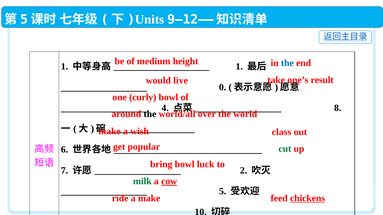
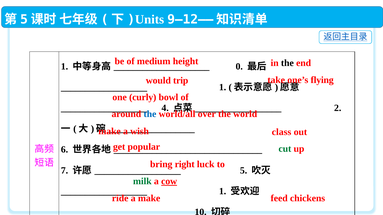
the colour: blue -> black (287, 63)
1: 1 -> 0 (239, 67)
live: live -> trip (181, 81)
result: result -> flying (322, 80)
0: 0 -> 1 (223, 87)
8: 8 -> 2 (338, 108)
the colour: black -> blue (150, 114)
bowl: bowl -> right (185, 165)
2: 2 -> 5 (244, 171)
5: 5 -> 1 (223, 192)
chickens underline: present -> none (308, 199)
